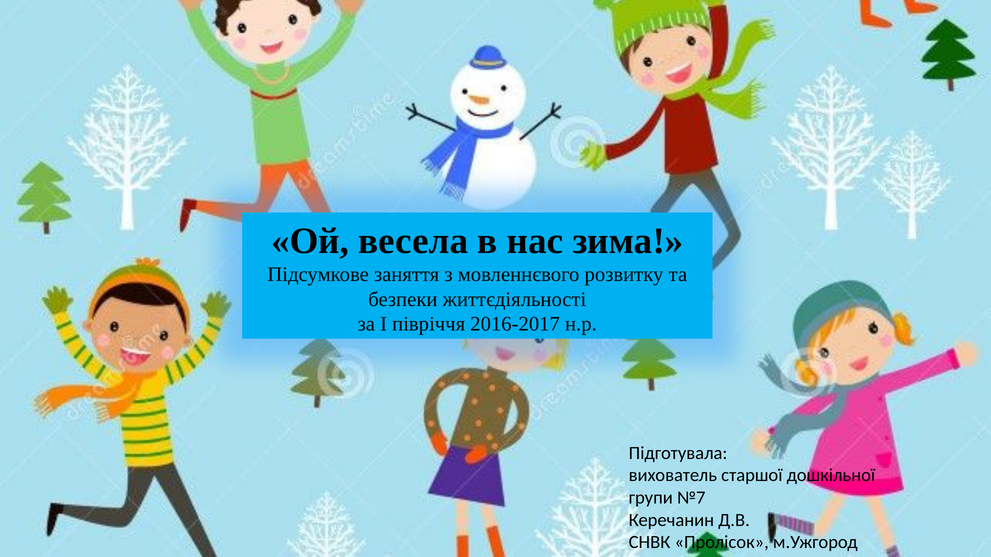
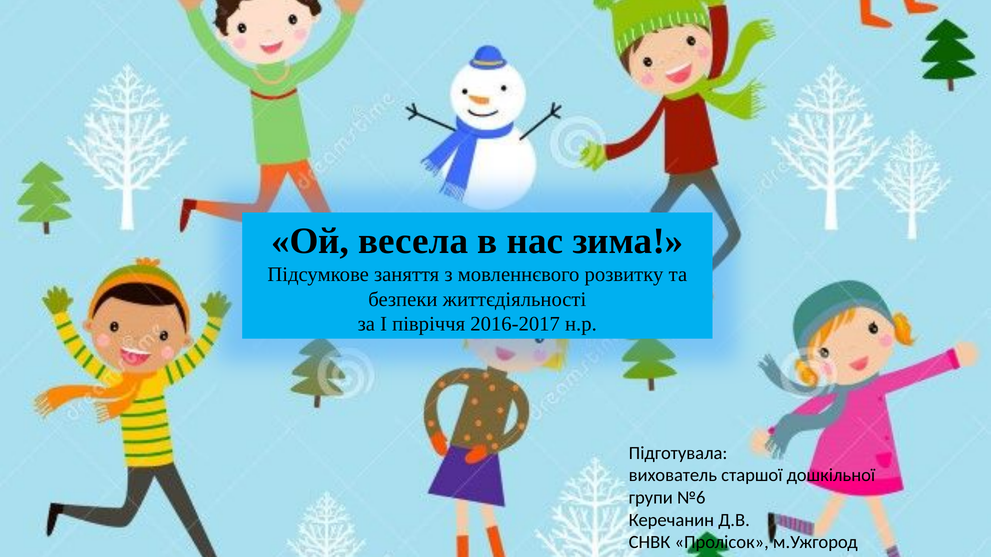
№7: №7 -> №6 (691, 498)
